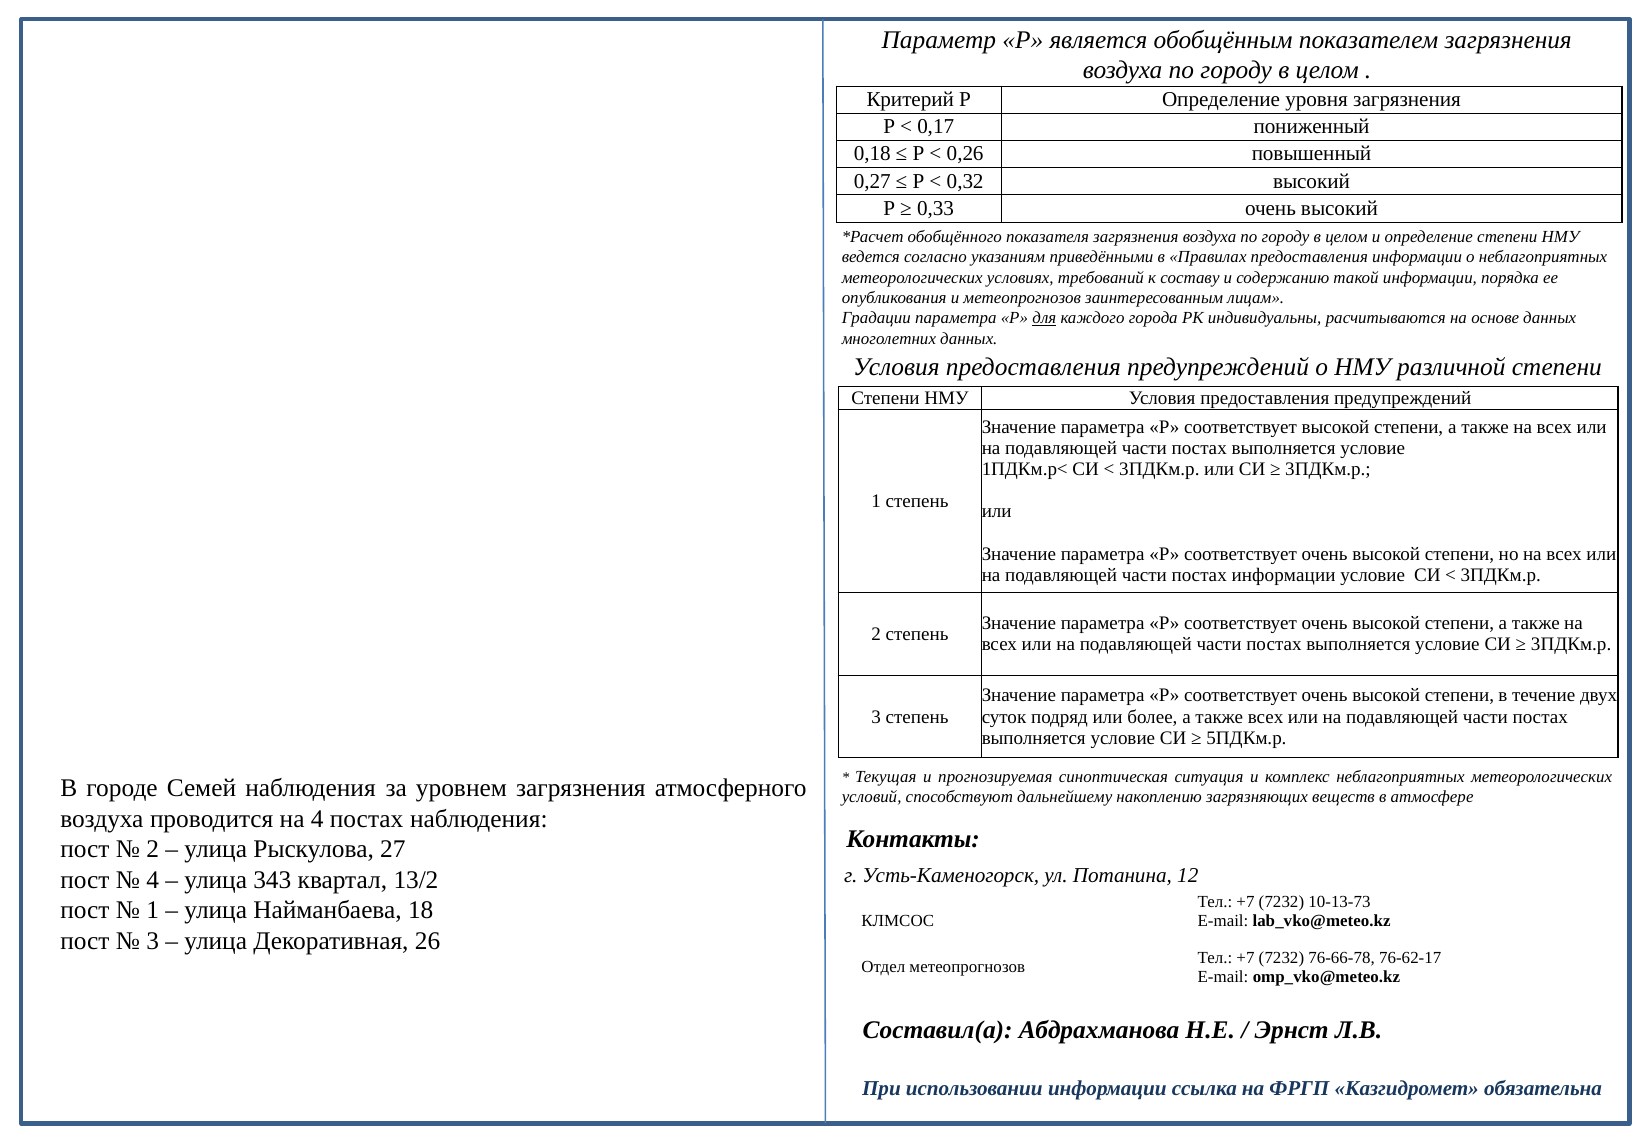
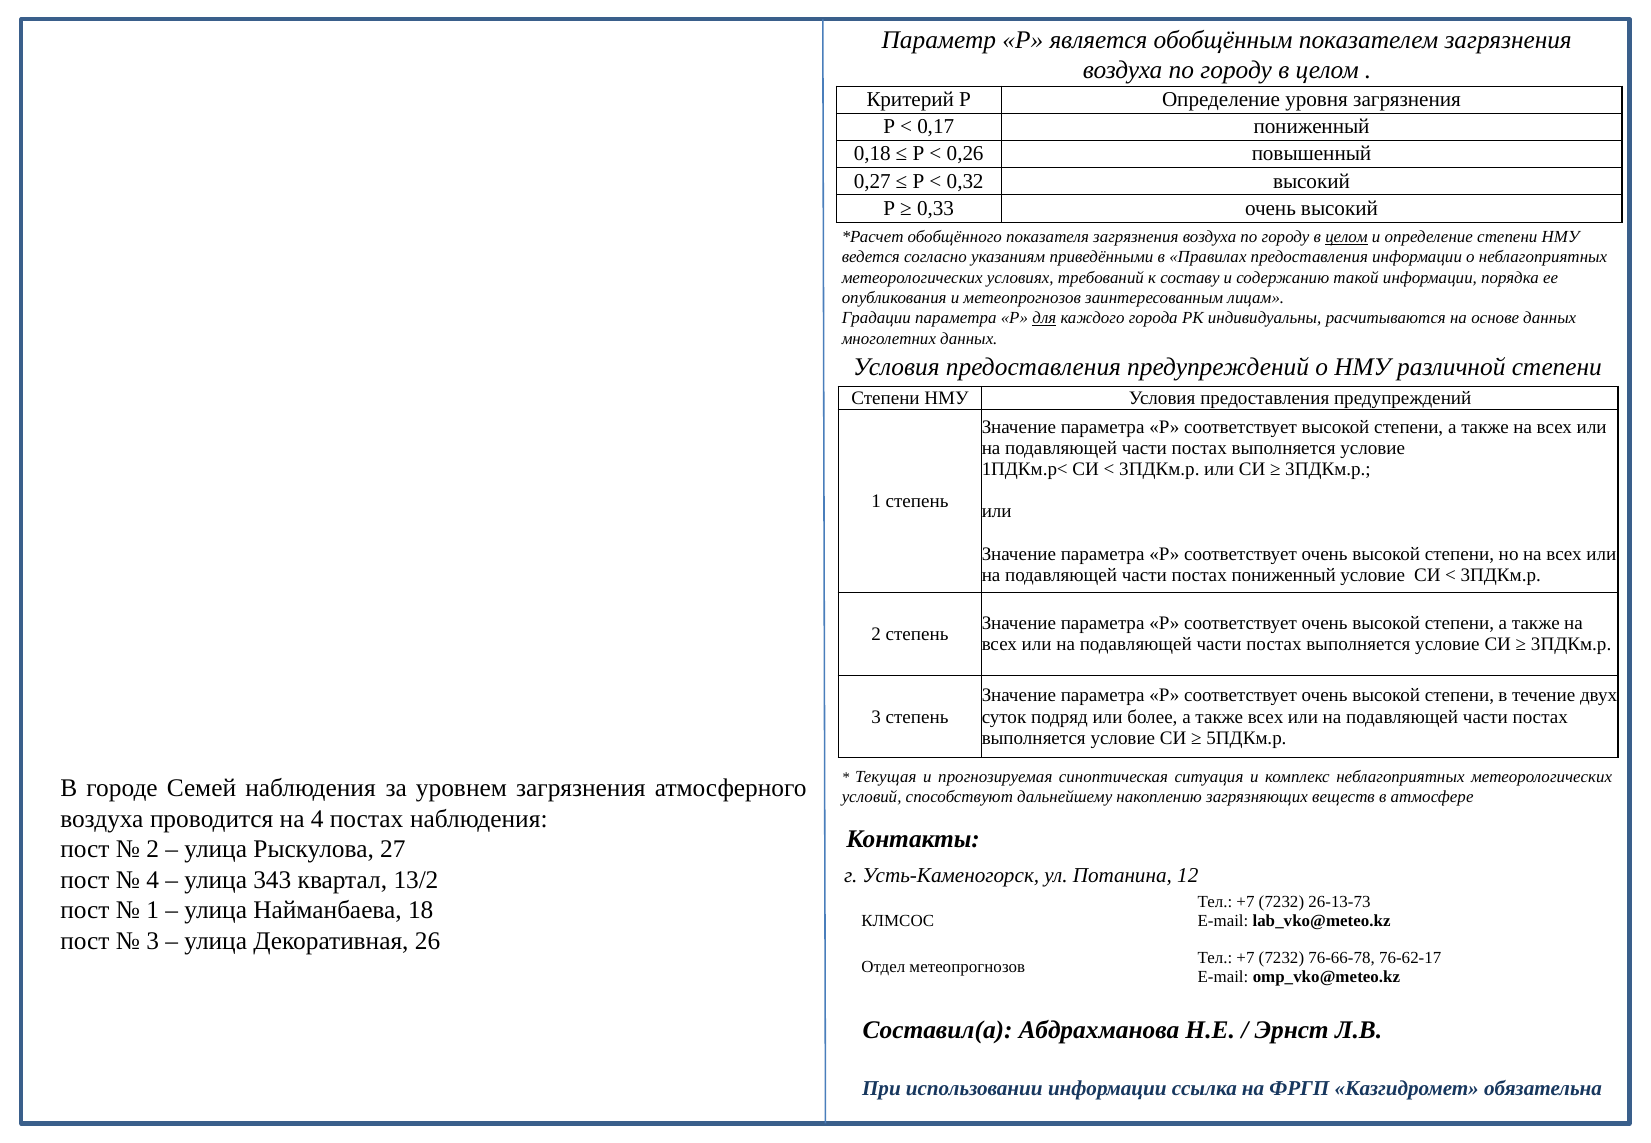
целом underline: none -> present (1347, 237)
постах информации: информации -> пониженный (1284, 575)
10-13-73: 10-13-73 -> 26-13-73 (1339, 902)
